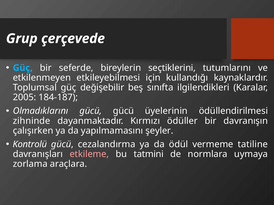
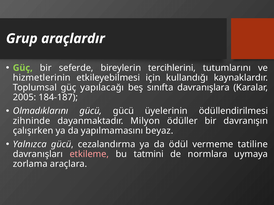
çerçevede: çerçevede -> araçlardır (73, 39)
Güç colour: light blue -> light green (23, 68)
seçtiklerini: seçtiklerini -> tercihlerini (172, 68)
etkilenmeyen: etkilenmeyen -> hizmetlerinin (42, 78)
değişebilir: değişebilir -> yapılacağı (102, 88)
ilgilendikleri: ilgilendikleri -> davranışlara (203, 88)
Kırmızı: Kırmızı -> Milyon (145, 121)
şeyler: şeyler -> beyaz (159, 131)
Kontrolü: Kontrolü -> Yalnızca (30, 145)
